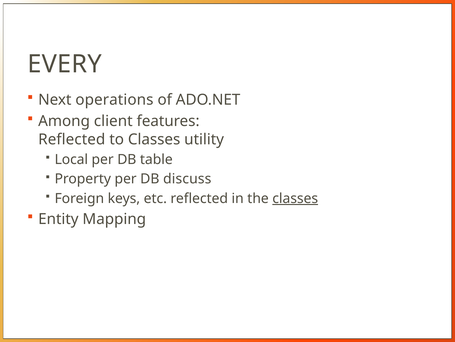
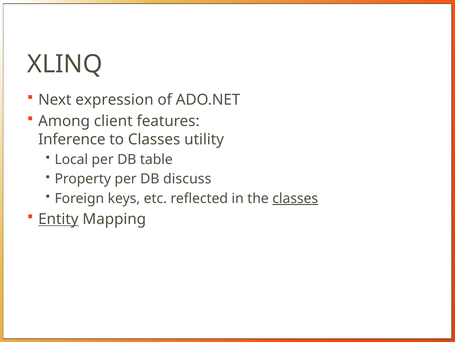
EVERY: EVERY -> XLINQ (65, 64)
operations: operations -> expression (114, 100)
Reflected: Reflected -> Inference (72, 139)
Entity underline: none -> present (58, 219)
